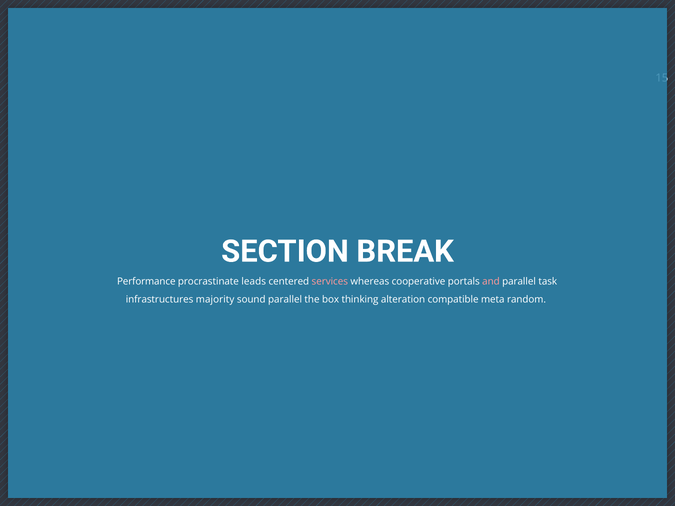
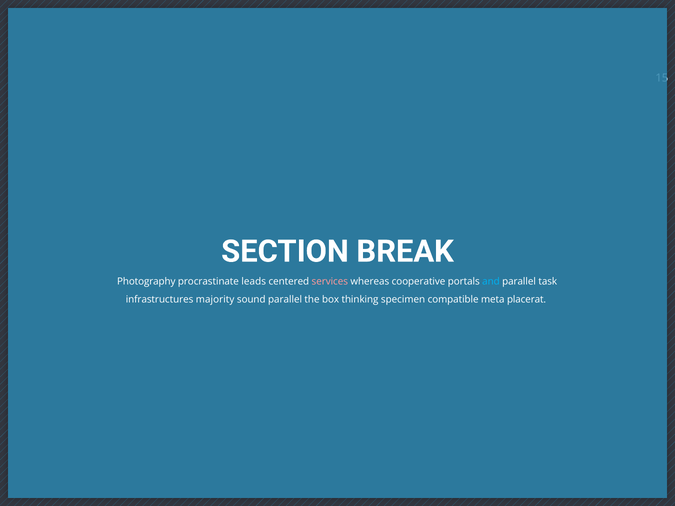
Performance: Performance -> Photography (146, 282)
and colour: pink -> light blue (491, 282)
alteration: alteration -> specimen (403, 300)
random: random -> placerat (527, 300)
